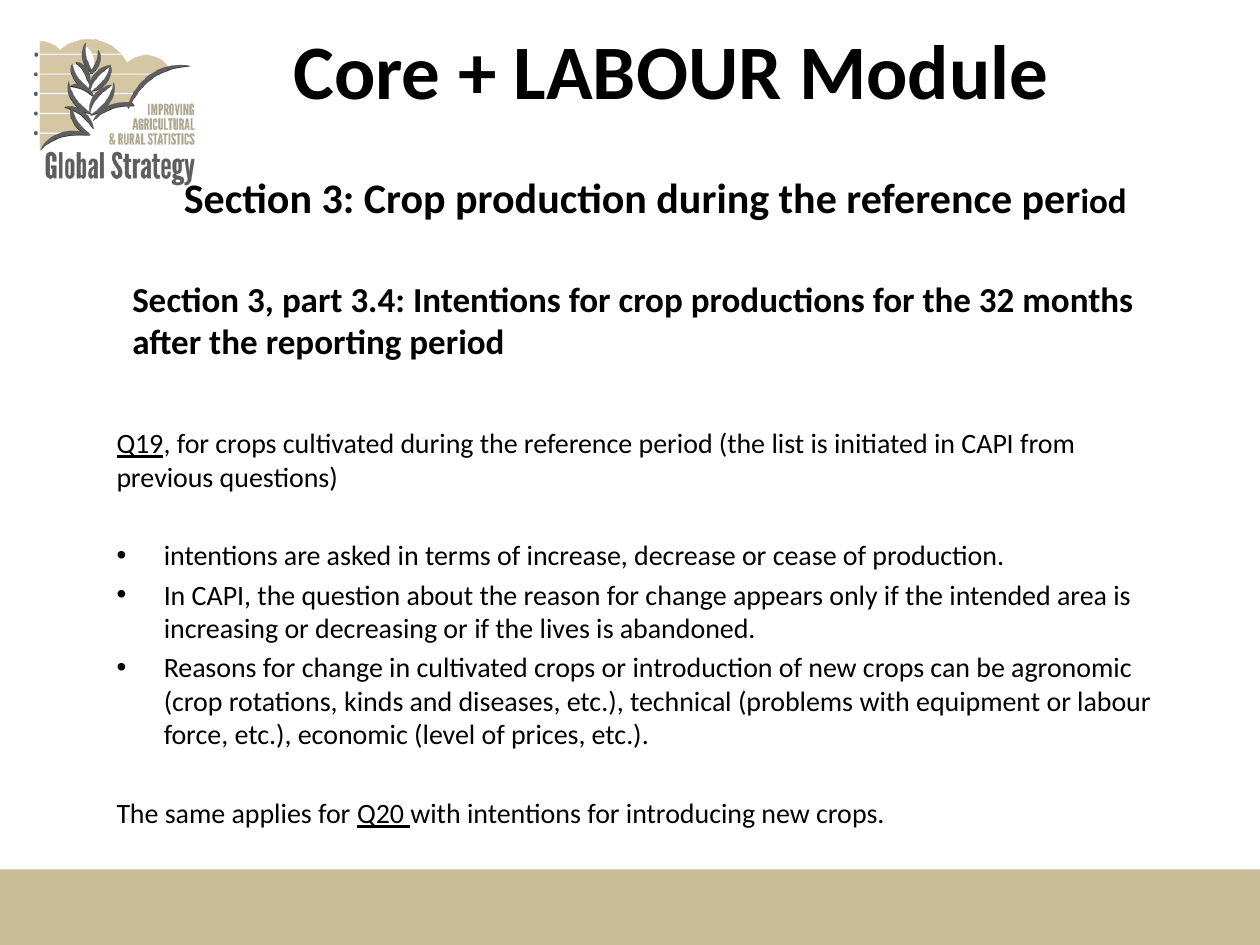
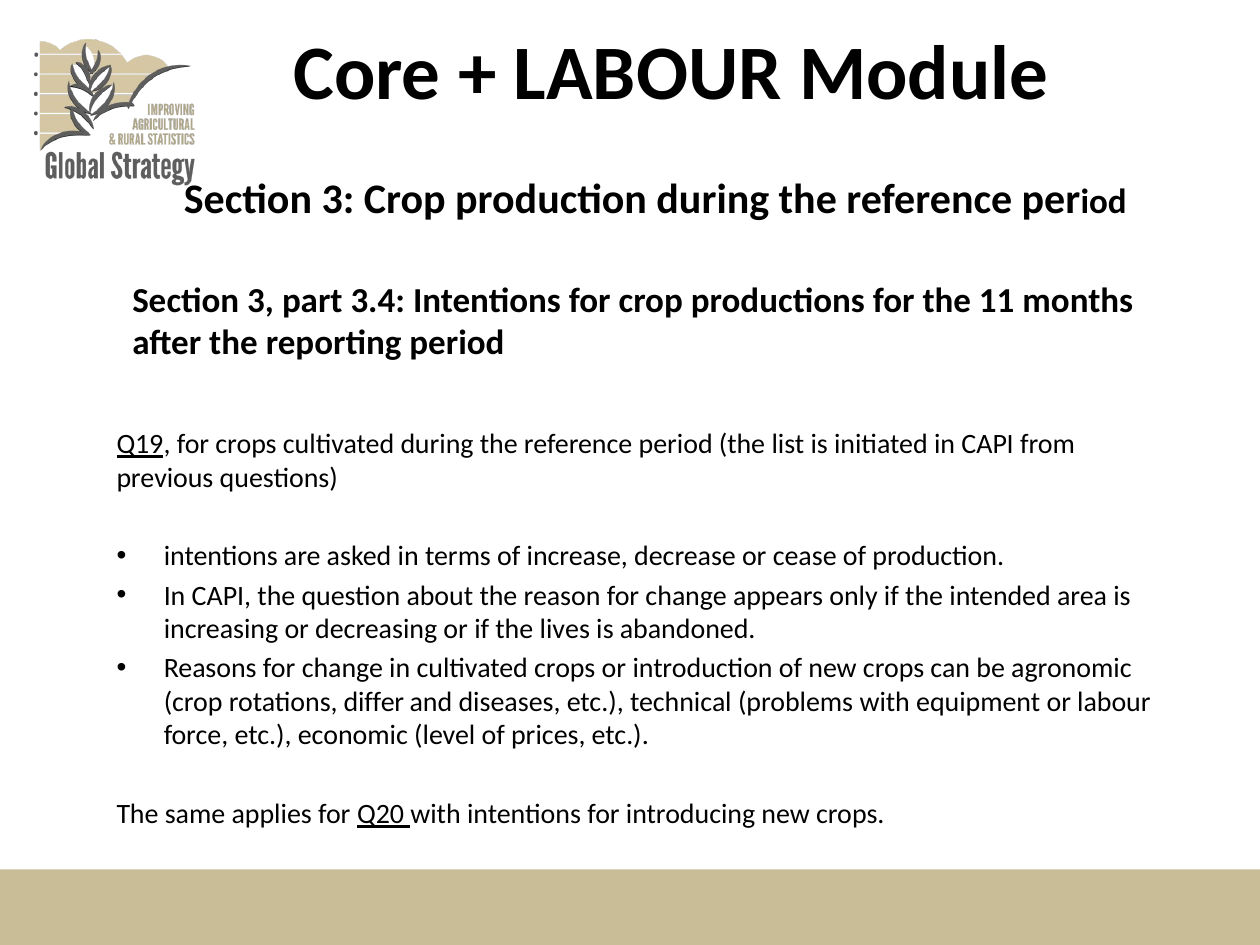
32: 32 -> 11 (997, 301)
kinds: kinds -> differ (374, 702)
